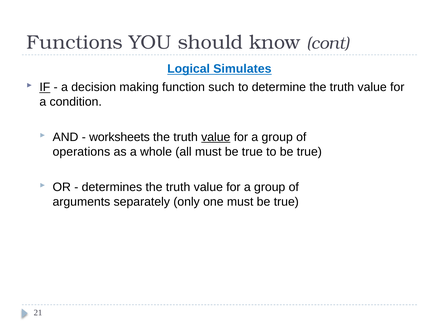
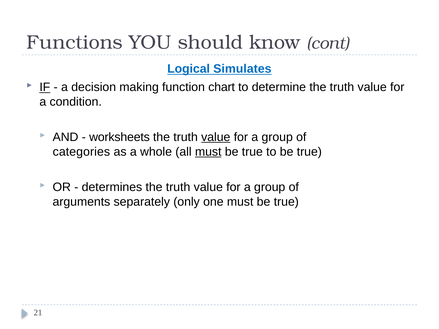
such: such -> chart (222, 87)
operations: operations -> categories (81, 152)
must underline: none -> present (208, 152)
